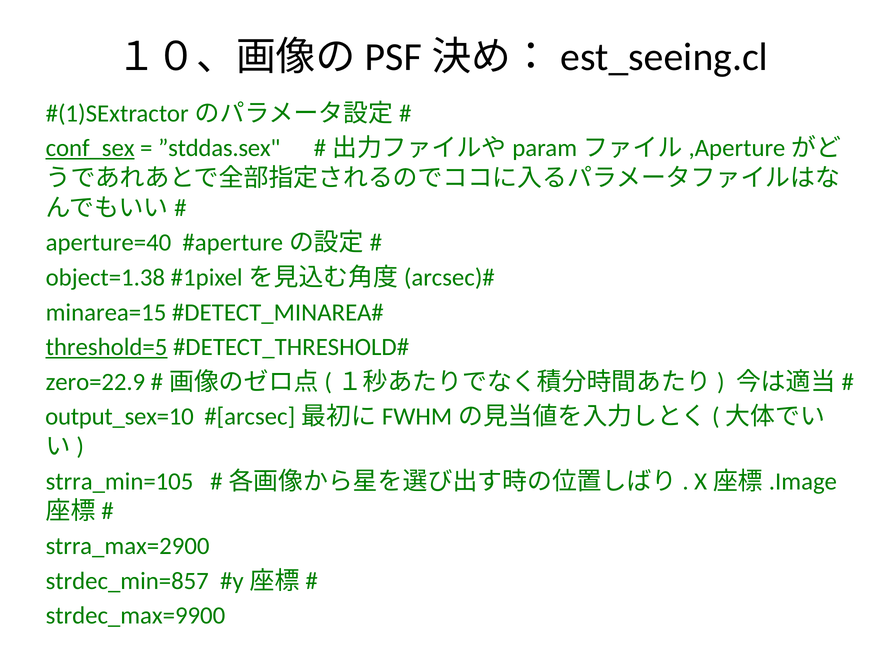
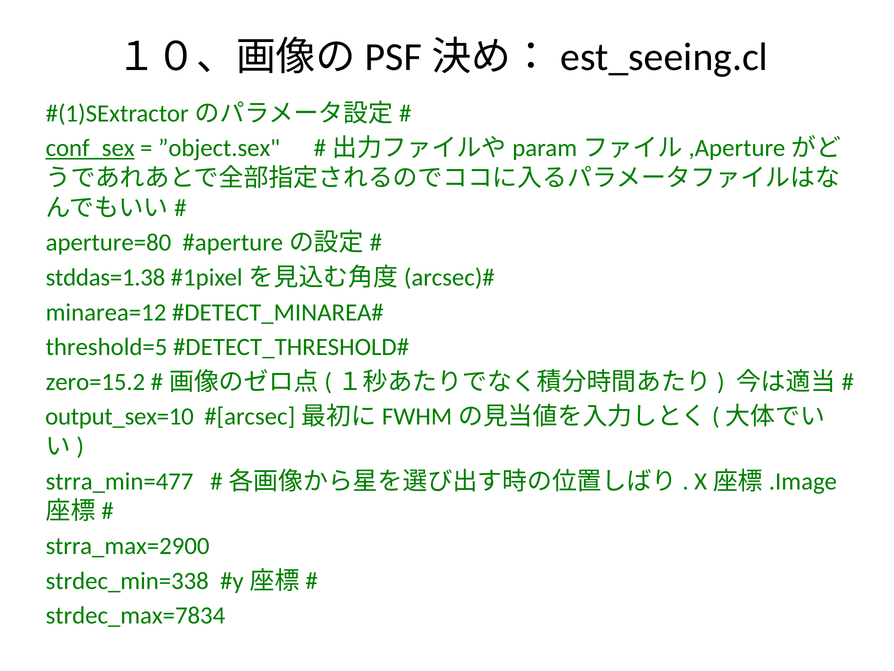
”stddas.sex: ”stddas.sex -> ”object.sex (219, 148)
aperture=40: aperture=40 -> aperture=80 (108, 243)
object=1.38: object=1.38 -> stddas=1.38 (105, 277)
minarea=15: minarea=15 -> minarea=12 (106, 312)
threshold=5 underline: present -> none (107, 347)
zero=22.9: zero=22.9 -> zero=15.2 (95, 382)
strra_min=105: strra_min=105 -> strra_min=477 (120, 481)
strdec_min=857: strdec_min=857 -> strdec_min=338 (127, 580)
strdec_max=9900: strdec_max=9900 -> strdec_max=7834 (135, 615)
